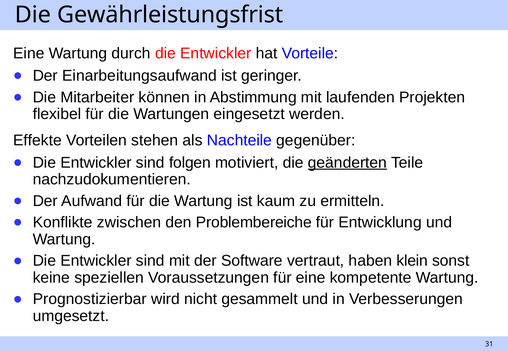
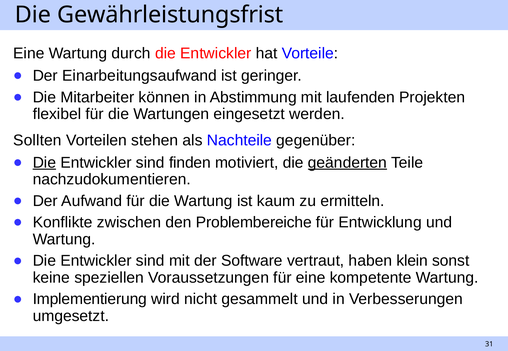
Effekte: Effekte -> Sollten (37, 141)
Die underline: none -> present (44, 163)
folgen: folgen -> finden (190, 163)
Prognostizierbar: Prognostizierbar -> Implementierung (90, 300)
